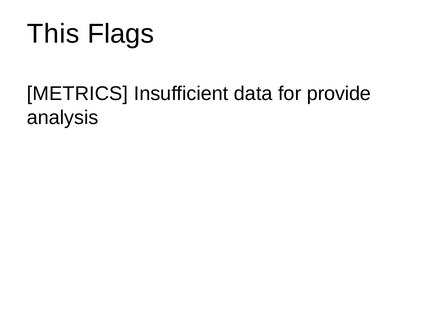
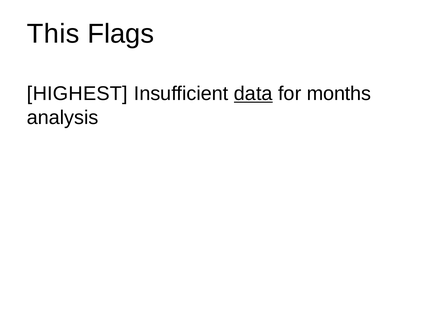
METRICS: METRICS -> HIGHEST (77, 94)
data underline: none -> present (253, 94)
provide: provide -> months (339, 94)
